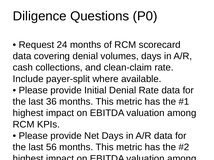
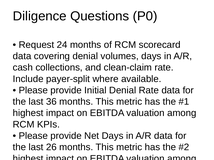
56: 56 -> 26 (51, 148)
